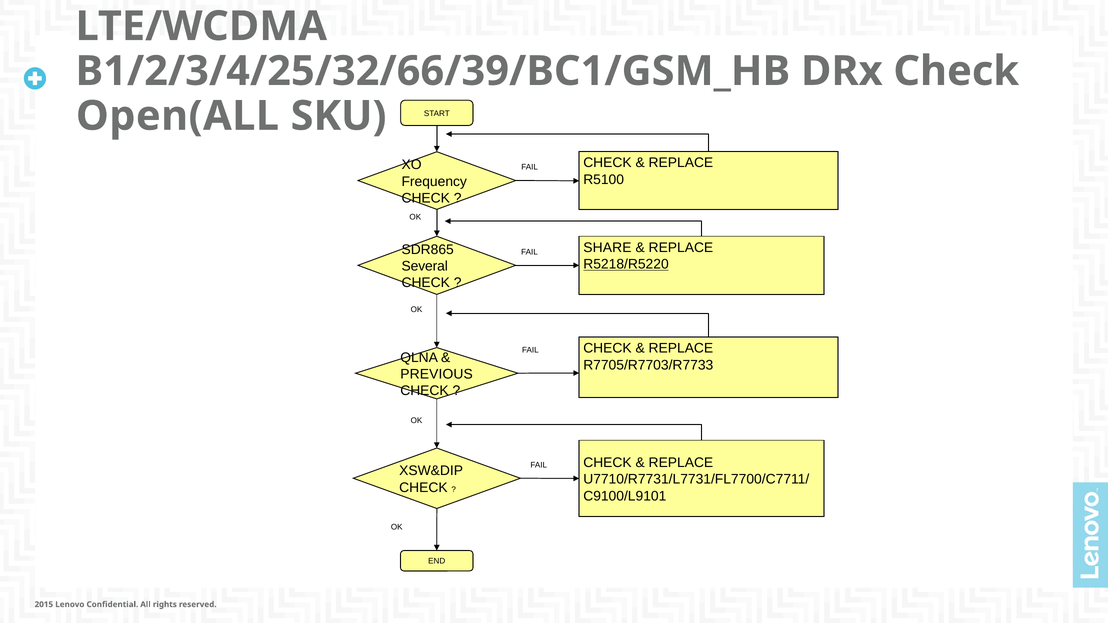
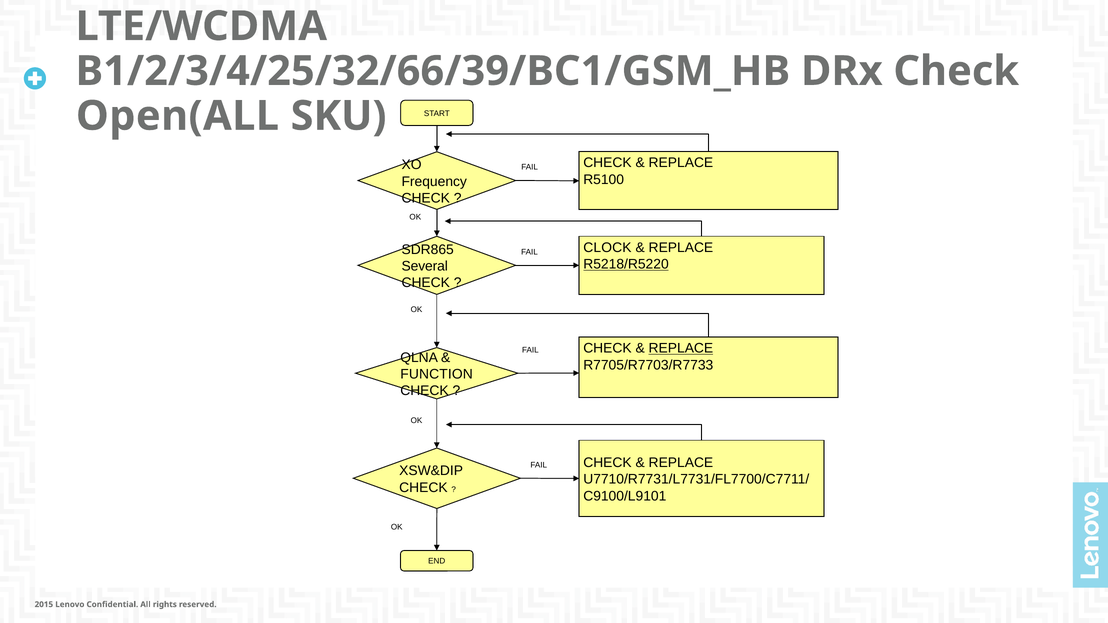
SHARE: SHARE -> CLOCK (607, 248)
REPLACE underline: none -> present (681, 348)
PREVIOUS: PREVIOUS -> FUNCTION (437, 374)
